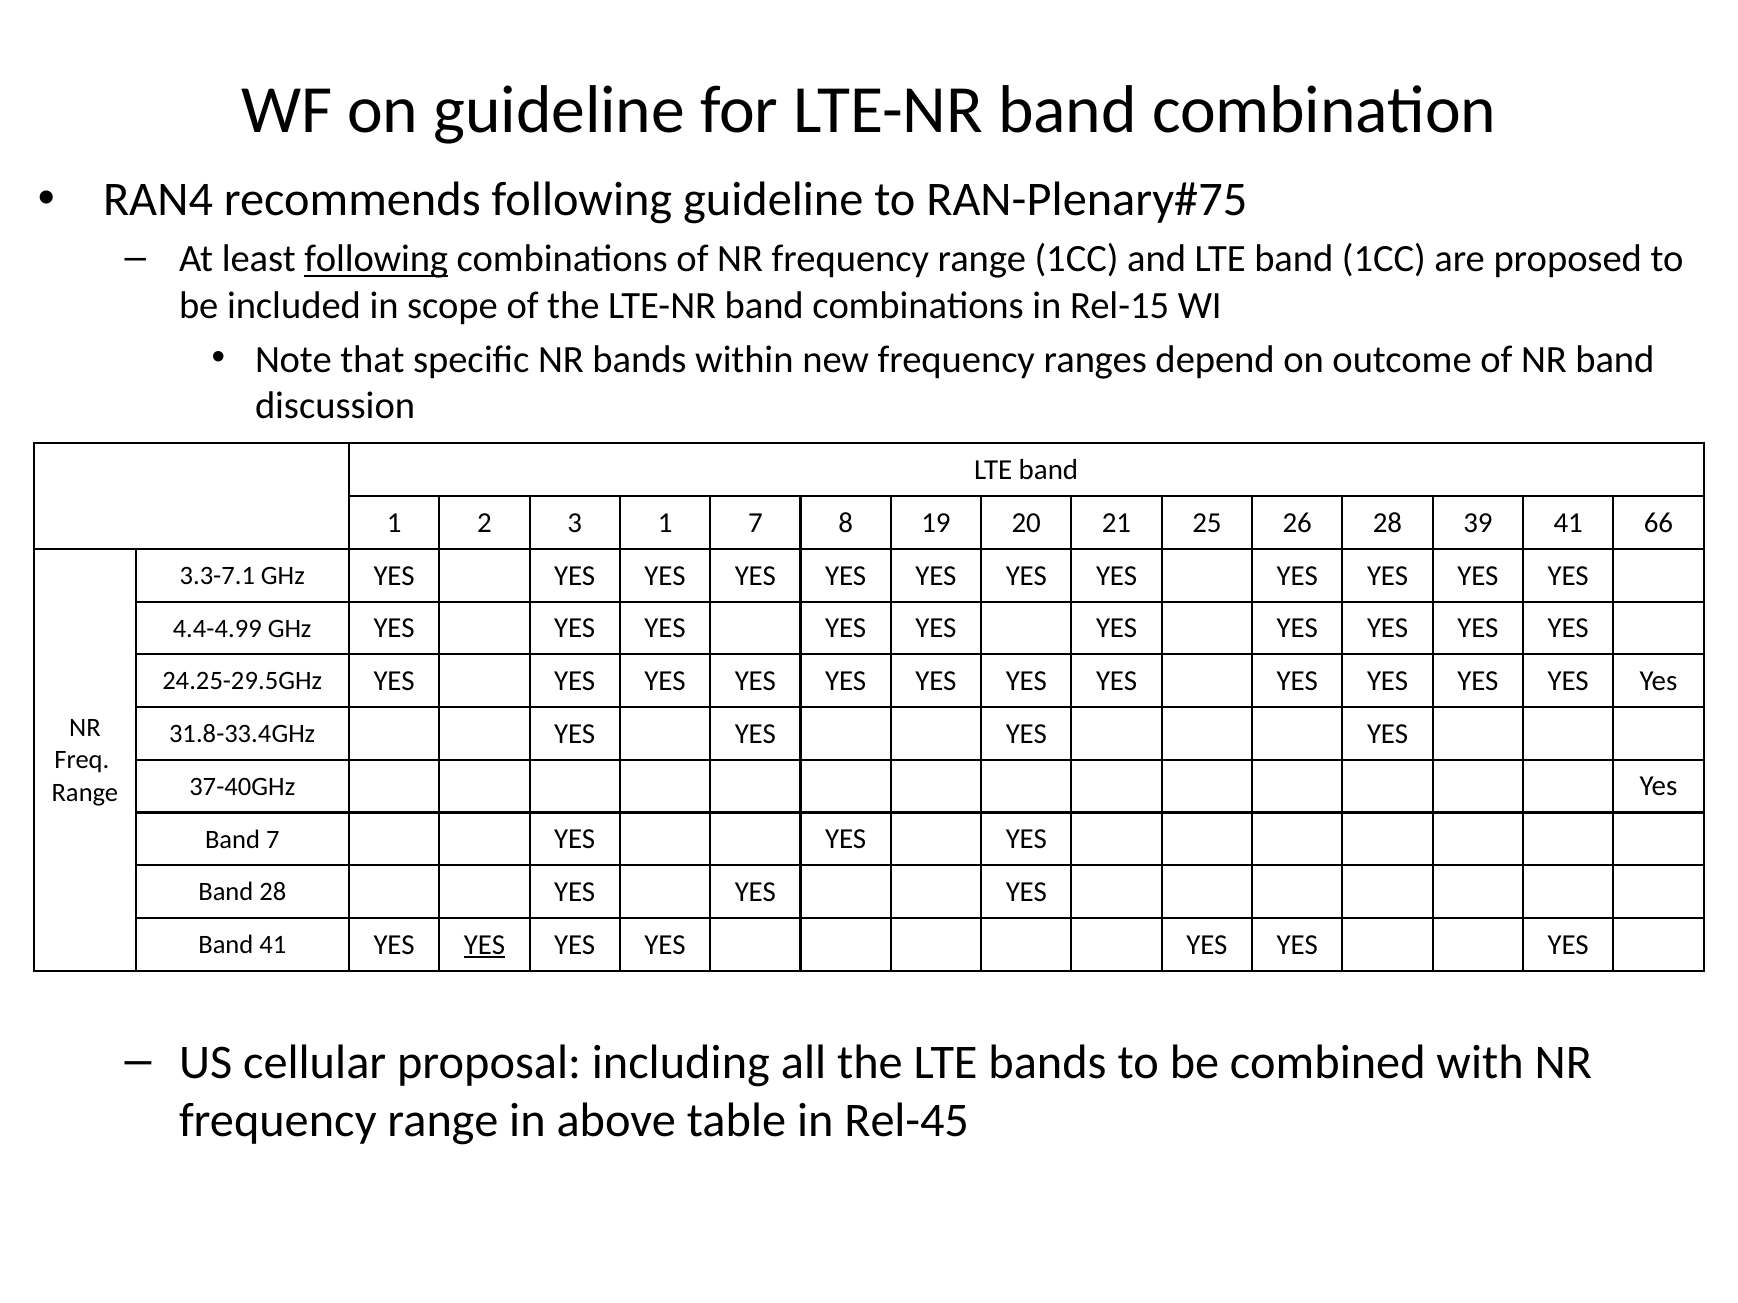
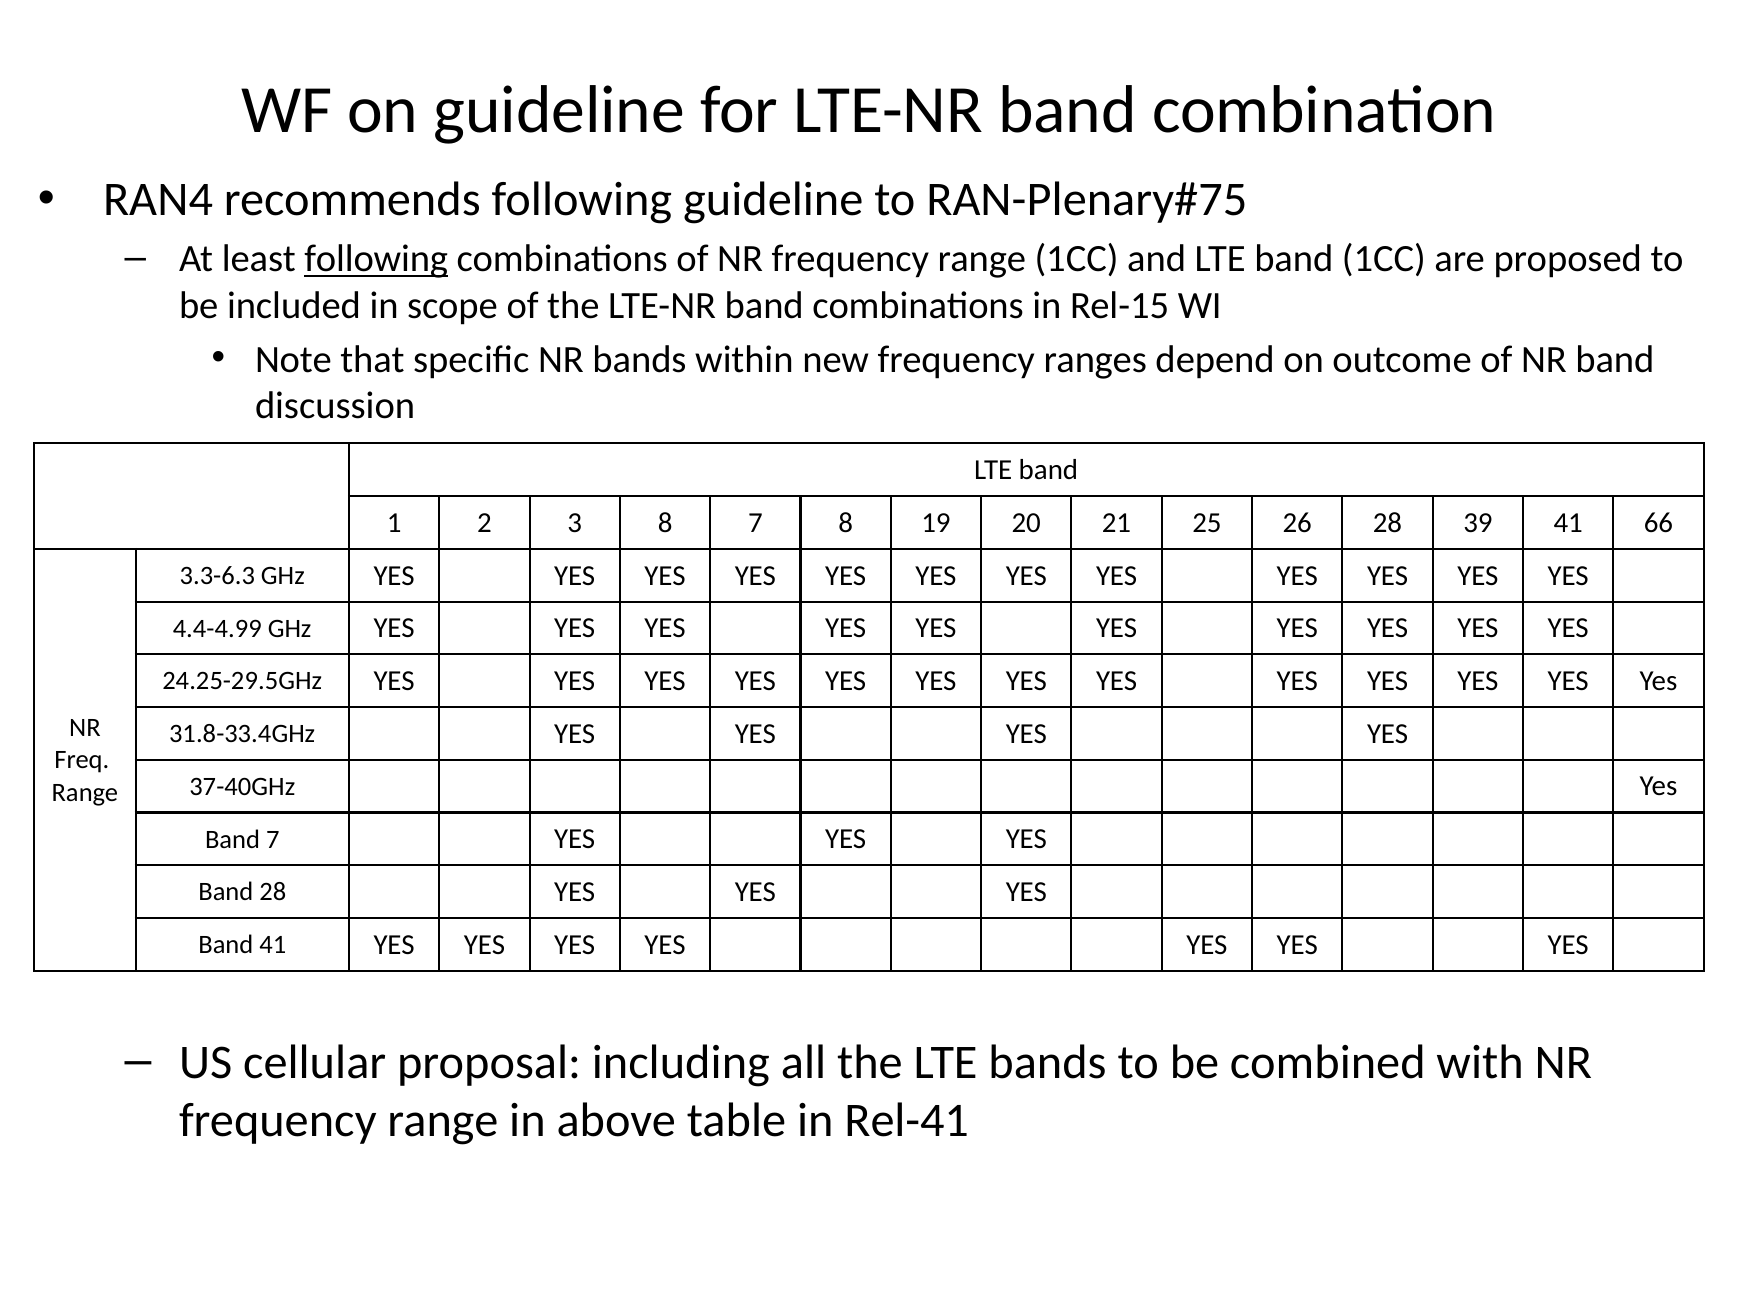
3 1: 1 -> 8 (665, 523)
3.3-7.1: 3.3-7.1 -> 3.3-6.3 (217, 576)
YES underline: present -> none (484, 945)
Rel-45: Rel-45 -> Rel-41 (907, 1121)
